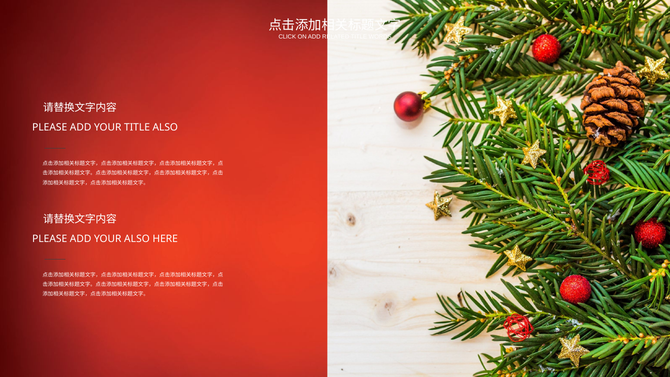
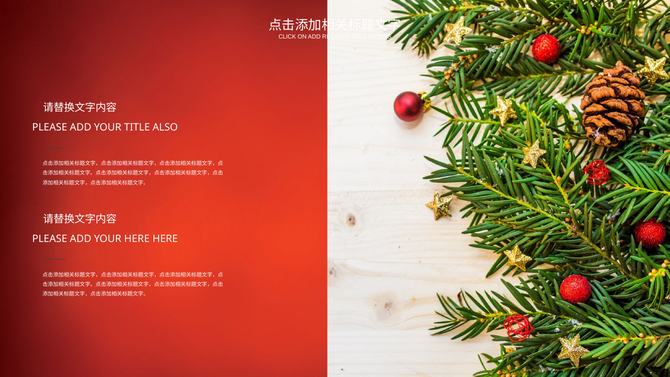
YOUR ALSO: ALSO -> HERE (137, 239)
